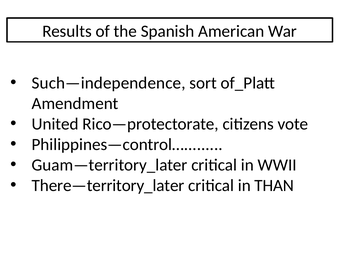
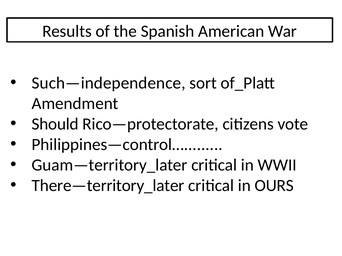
United: United -> Should (55, 124)
THAN: THAN -> OURS (274, 186)
